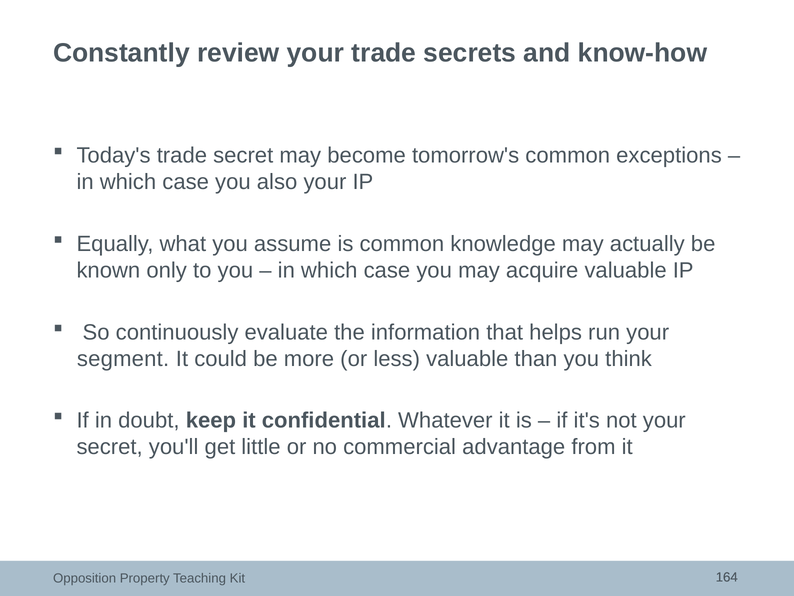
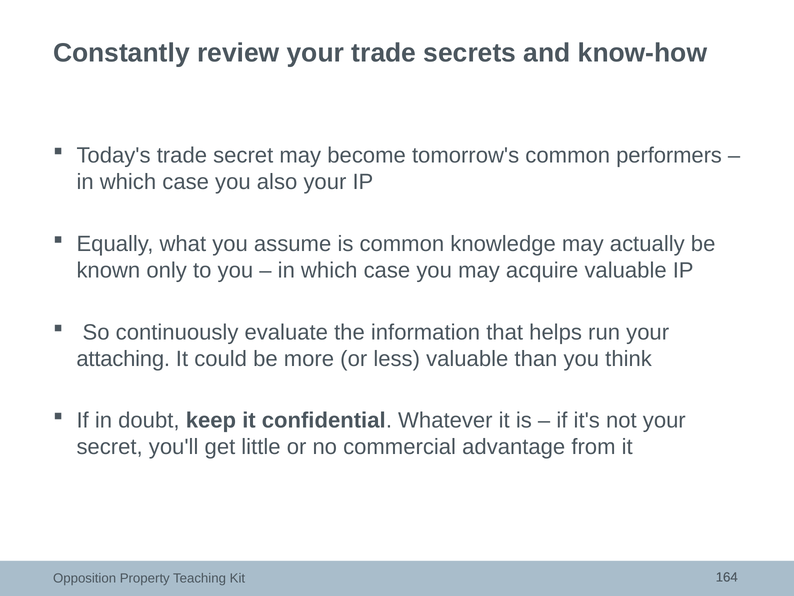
exceptions: exceptions -> performers (669, 156)
segment: segment -> attaching (123, 358)
